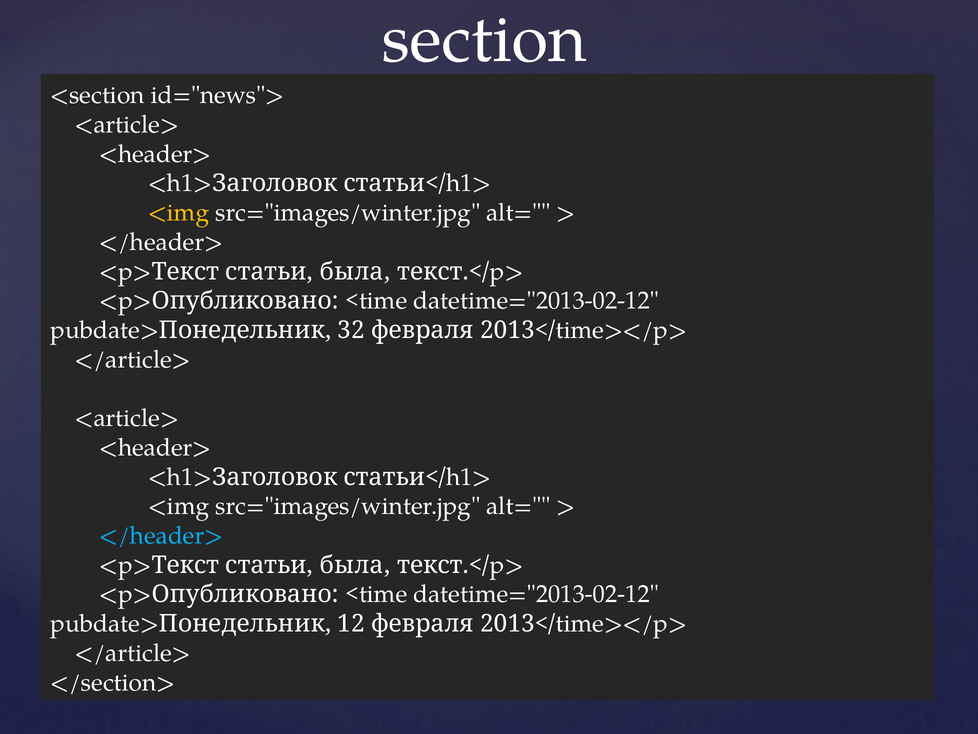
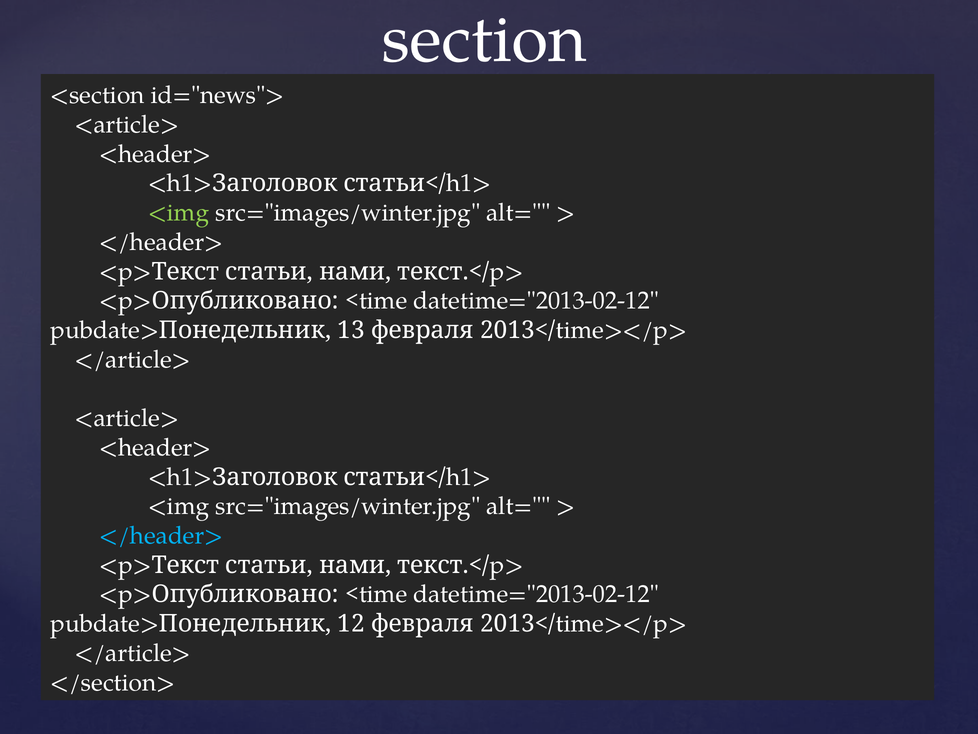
<img colour: yellow -> light green (179, 213)
была: была -> нами (355, 271)
32: 32 -> 13 (351, 330)
была: была -> нами (355, 565)
